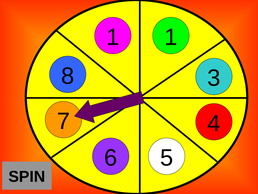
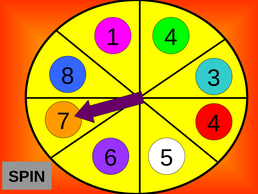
1 1: 1 -> 4 (171, 37)
